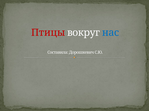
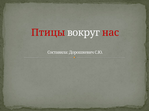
нас colour: blue -> red (111, 33)
